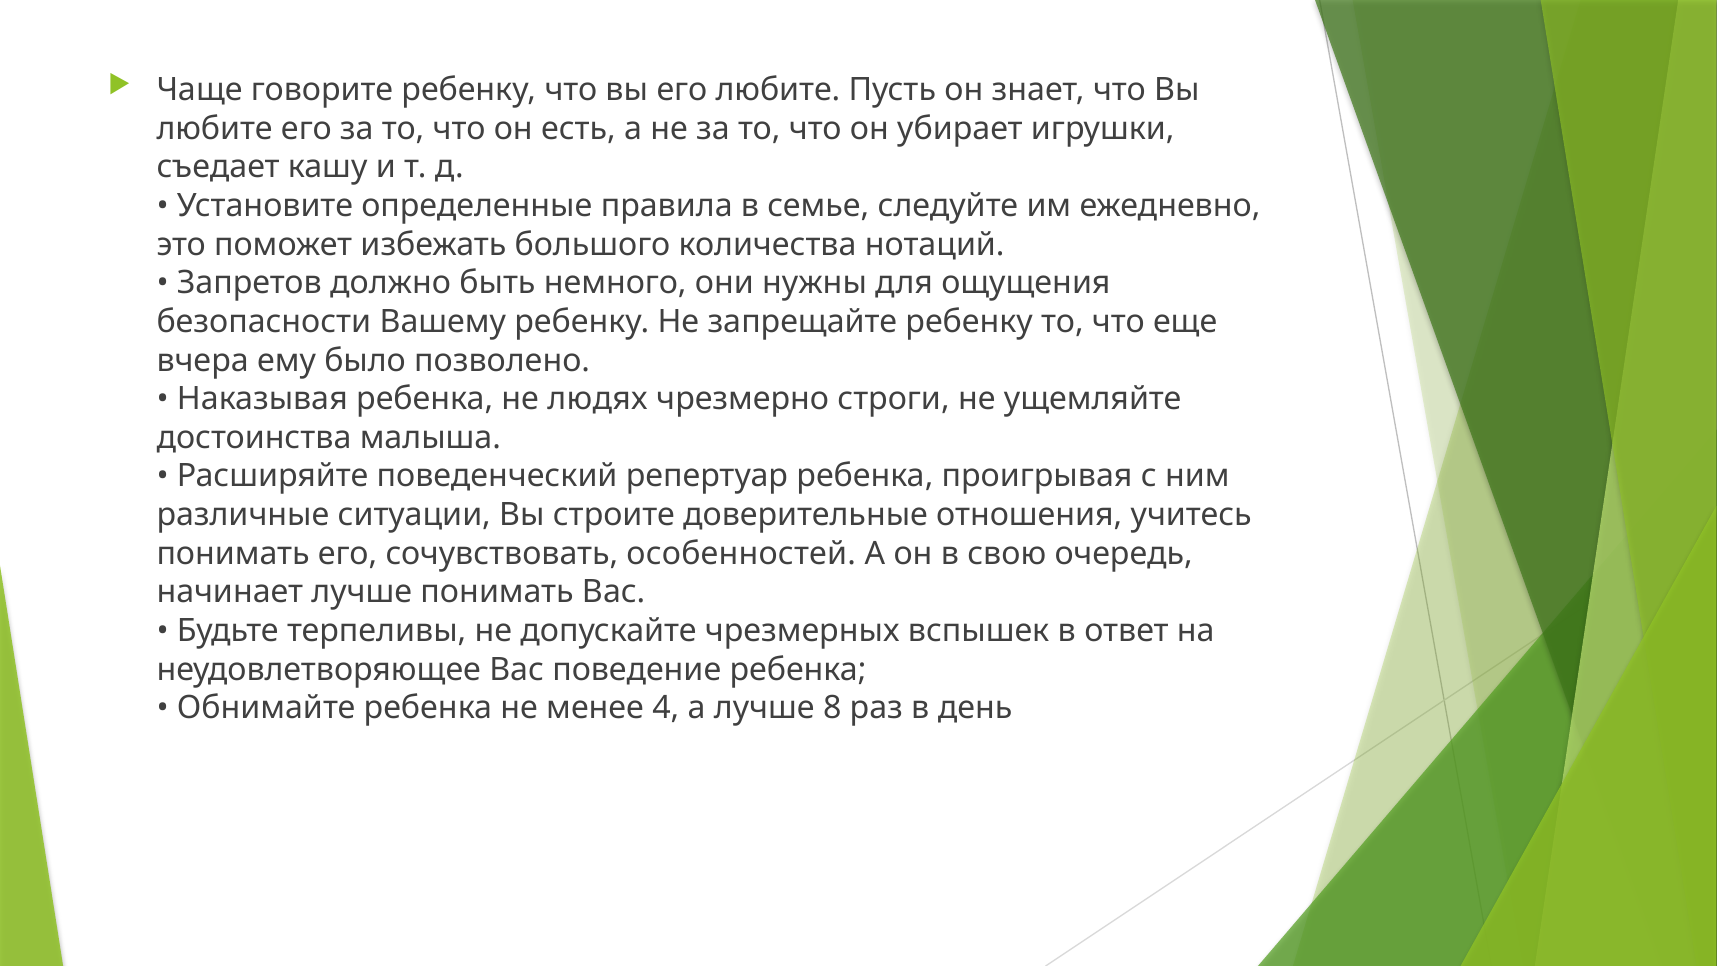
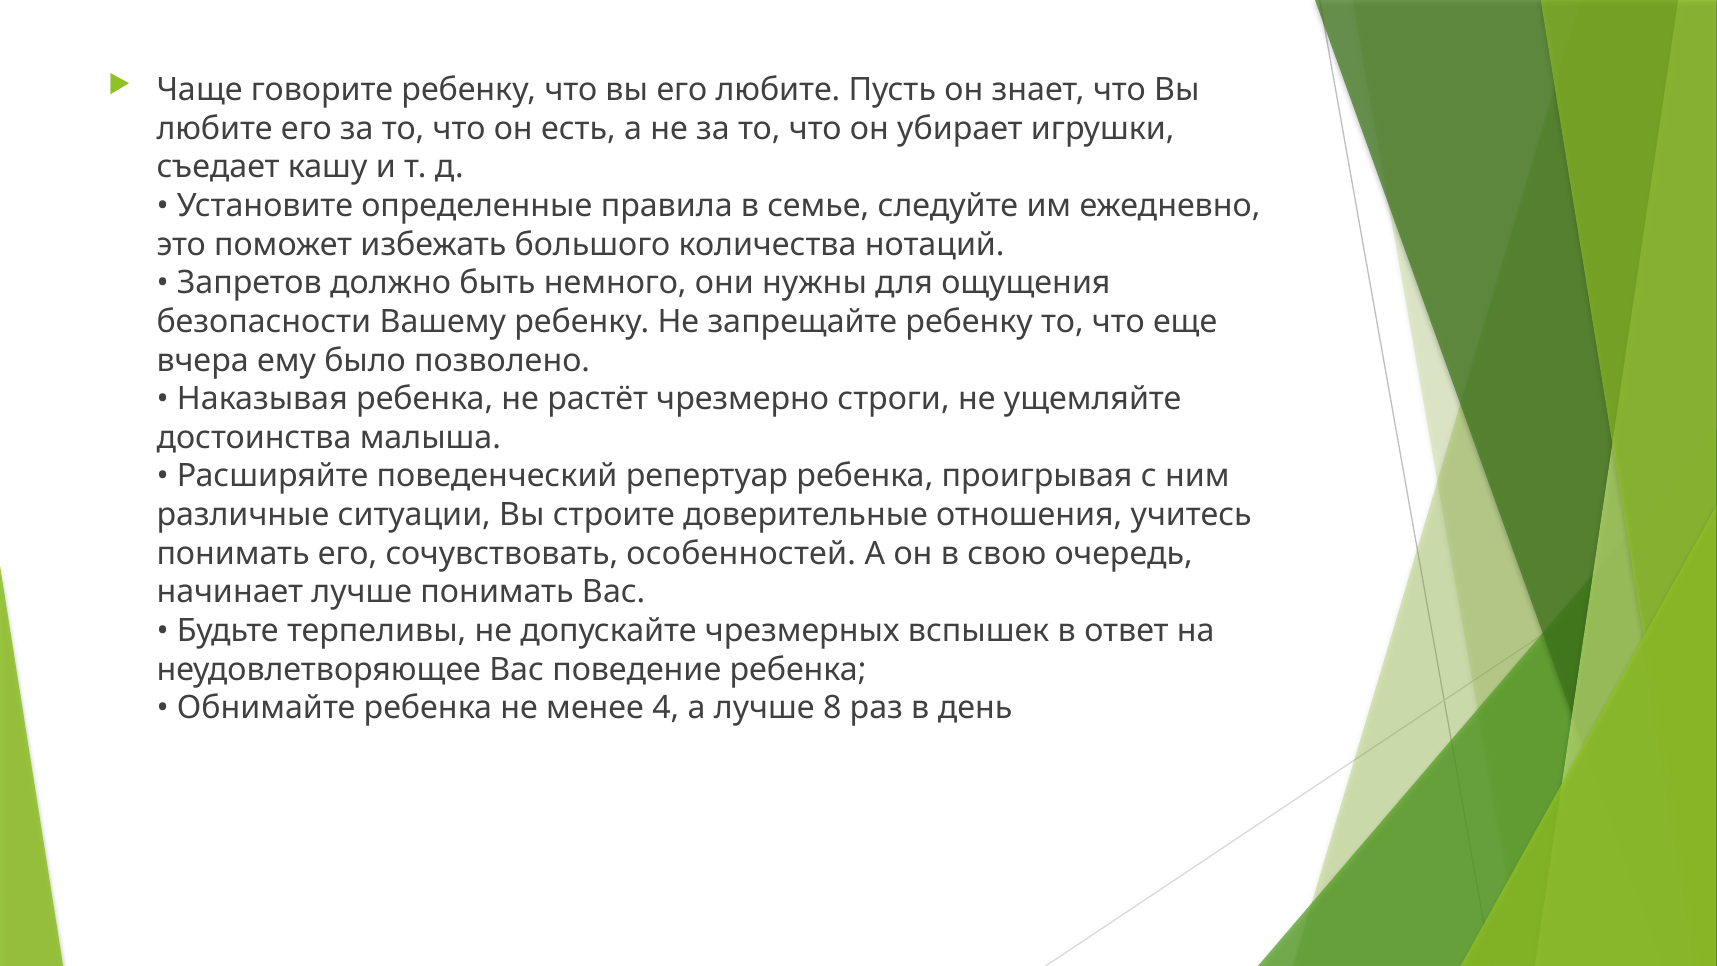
людях: людях -> растёт (598, 399)
